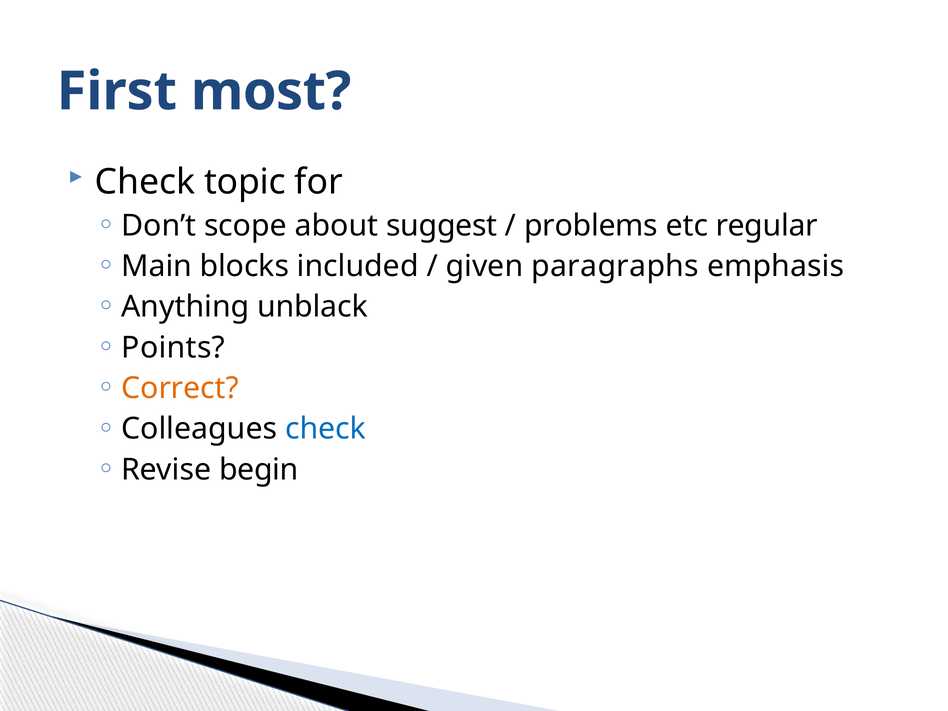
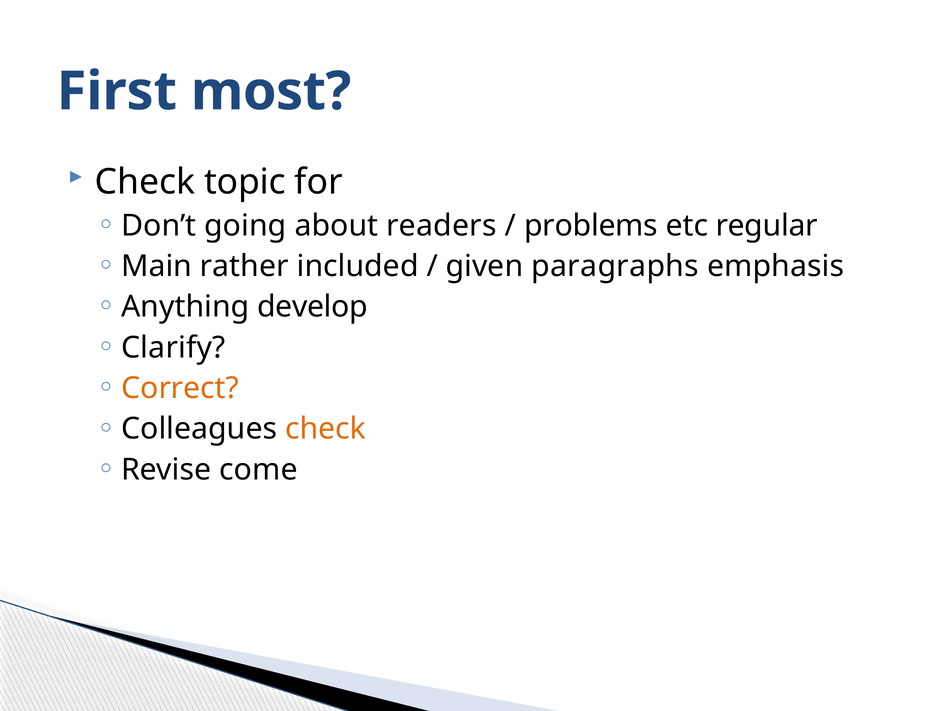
scope: scope -> going (245, 226)
suggest: suggest -> readers (441, 226)
blocks: blocks -> rather (244, 266)
unblack: unblack -> develop (313, 307)
Points: Points -> Clarify (173, 348)
check colour: blue -> orange (326, 429)
begin: begin -> come (259, 470)
